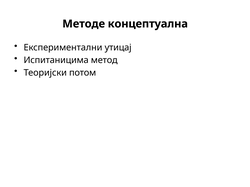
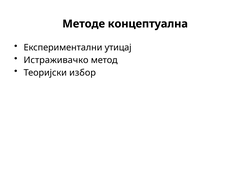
Испитаницима: Испитаницима -> Истраживачко (56, 60)
потом: потом -> избор (83, 73)
